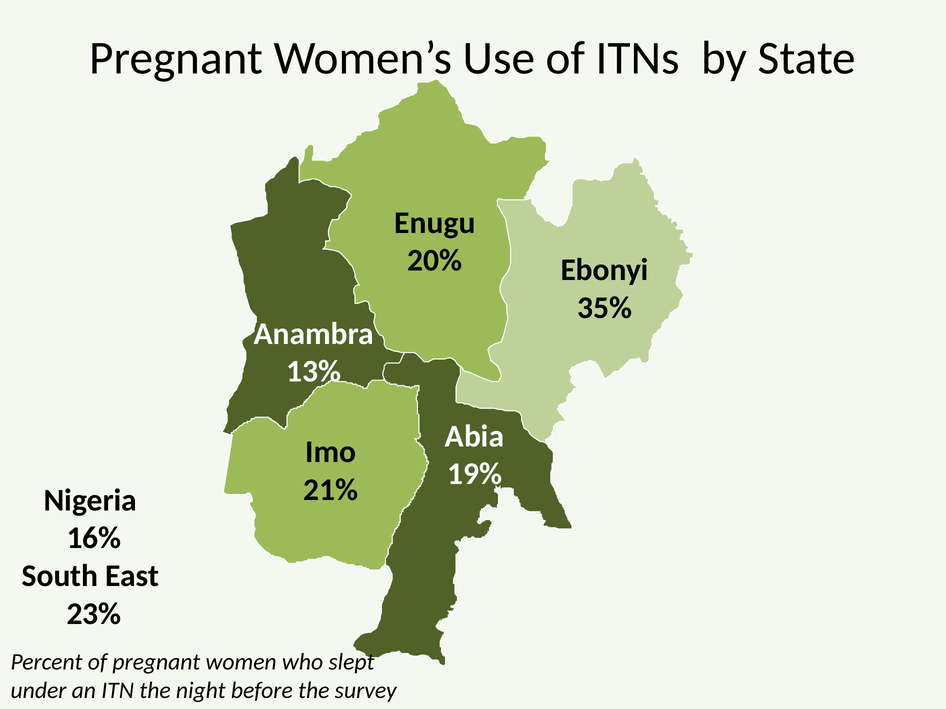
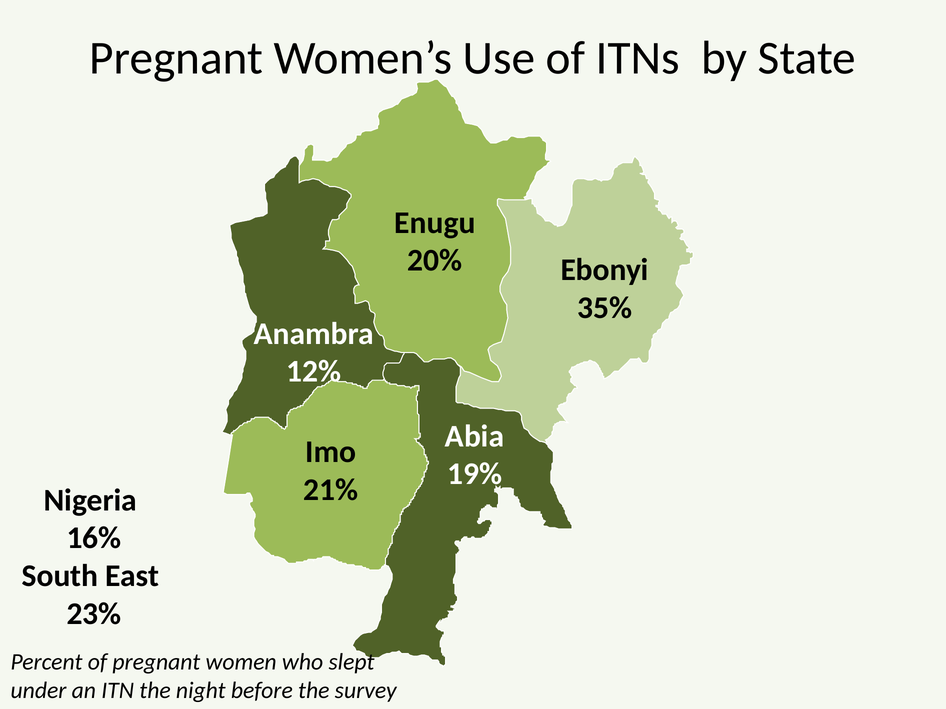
13%: 13% -> 12% (314, 372)
